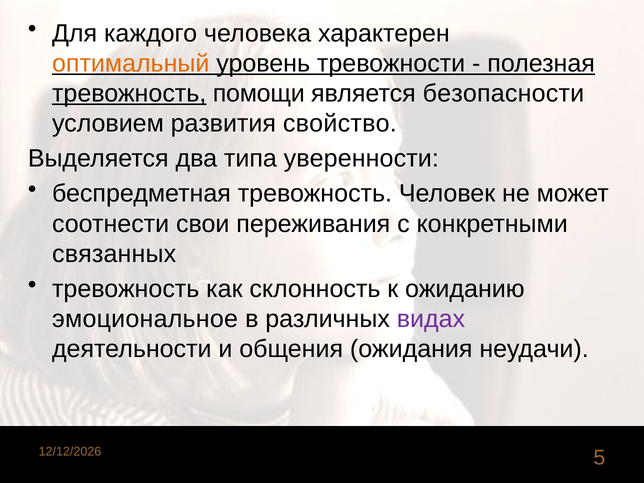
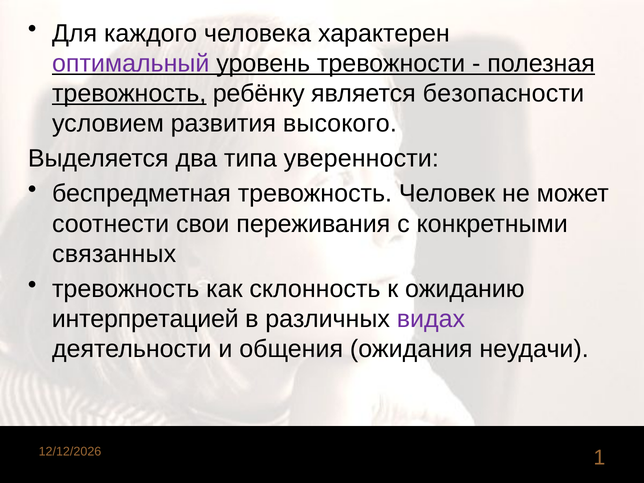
оптимальный colour: orange -> purple (131, 63)
помощи: помощи -> ребёнку (259, 93)
свойство: свойство -> высокого (340, 124)
эмоциональное: эмоциональное -> интерпретацией (145, 319)
5: 5 -> 1 (599, 457)
